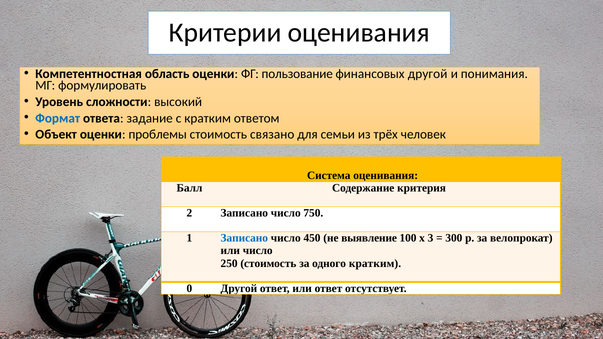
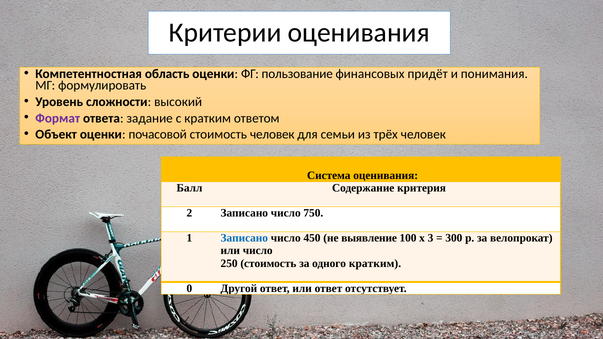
финансовых другой: другой -> придёт (428, 74)
Формат colour: blue -> purple (58, 118)
проблемы: проблемы -> почасовой (158, 135)
стоимость связано: связано -> человек (272, 135)
